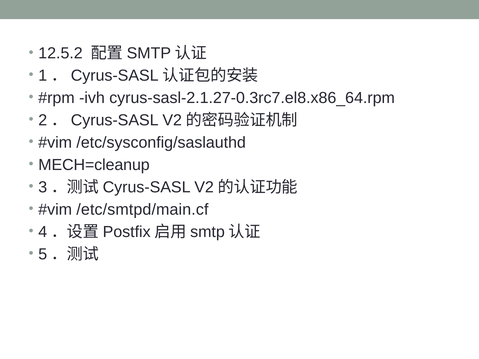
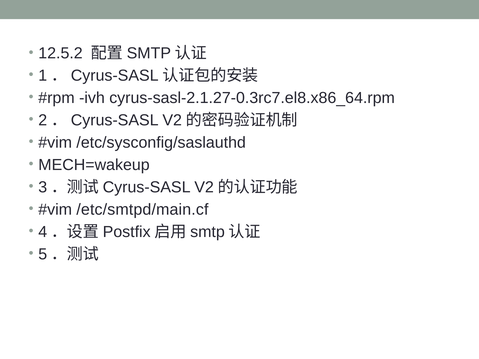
MECH=cleanup: MECH=cleanup -> MECH=wakeup (94, 165)
